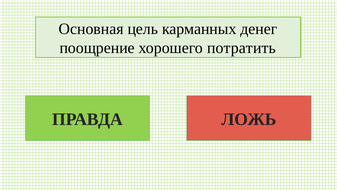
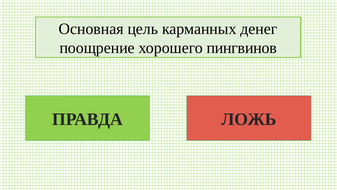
потратить: потратить -> пингвинов (242, 48)
